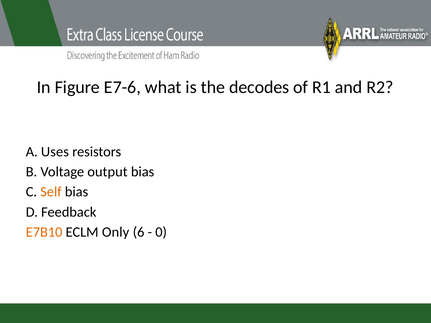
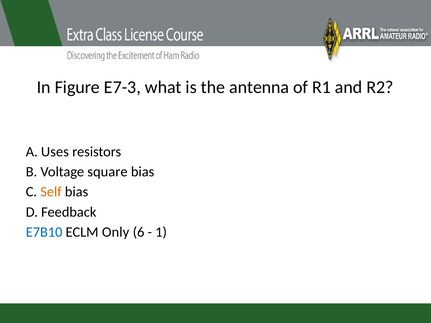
E7-6: E7-6 -> E7-3 (122, 87)
decodes: decodes -> antenna (259, 87)
output: output -> square (107, 172)
E7B10 colour: orange -> blue (44, 232)
0: 0 -> 1 (161, 232)
